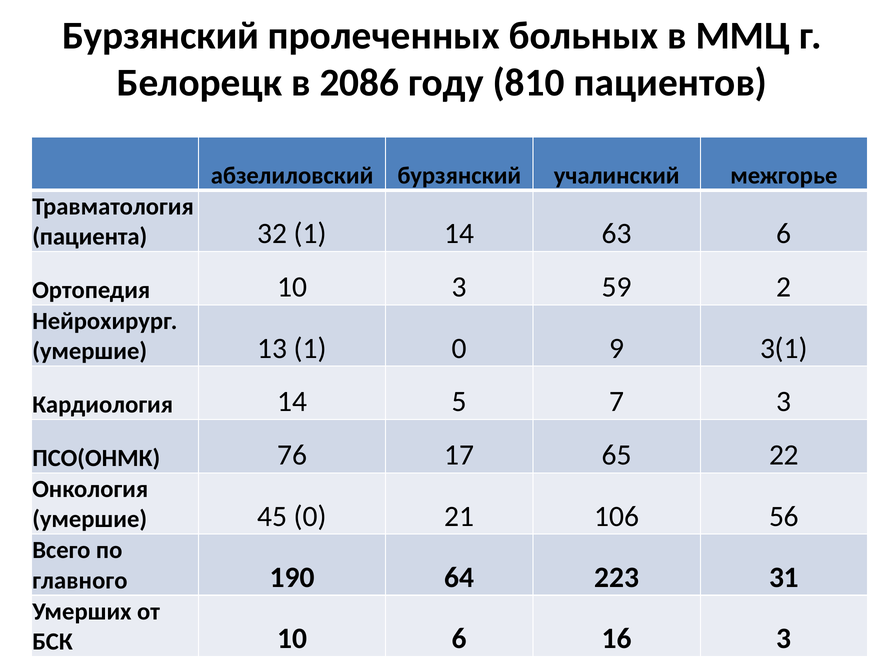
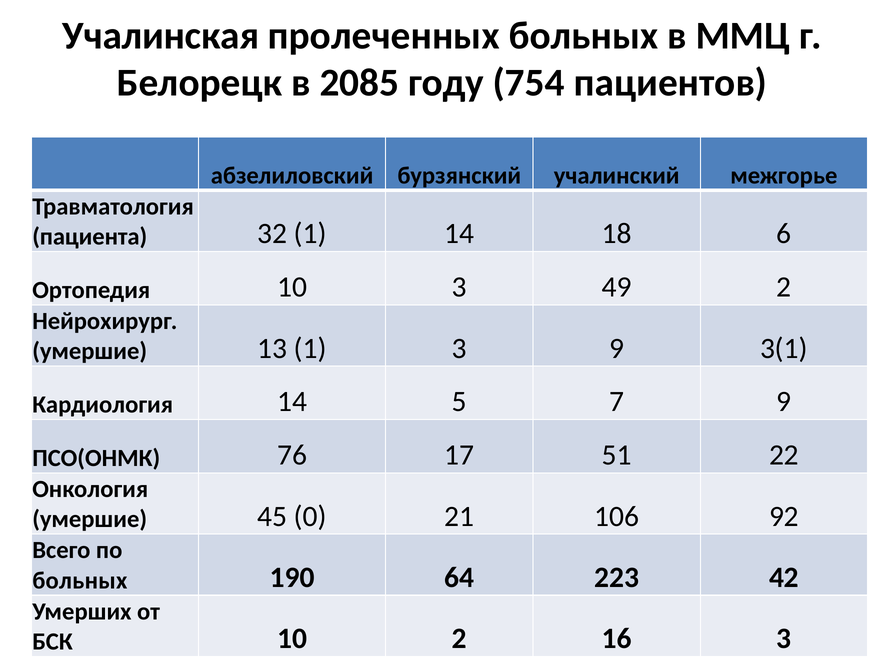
Бурзянский: Бурзянский -> Учалинская (161, 36)
2086: 2086 -> 2085 (359, 83)
810: 810 -> 754 (529, 83)
63: 63 -> 18 (617, 234)
59: 59 -> 49 (617, 287)
1 0: 0 -> 3 (459, 348)
7 3: 3 -> 9 (784, 402)
65: 65 -> 51 (617, 455)
56: 56 -> 92 (784, 516)
главного: главного -> больных (80, 580)
31: 31 -> 42 (784, 577)
10 6: 6 -> 2 (459, 638)
